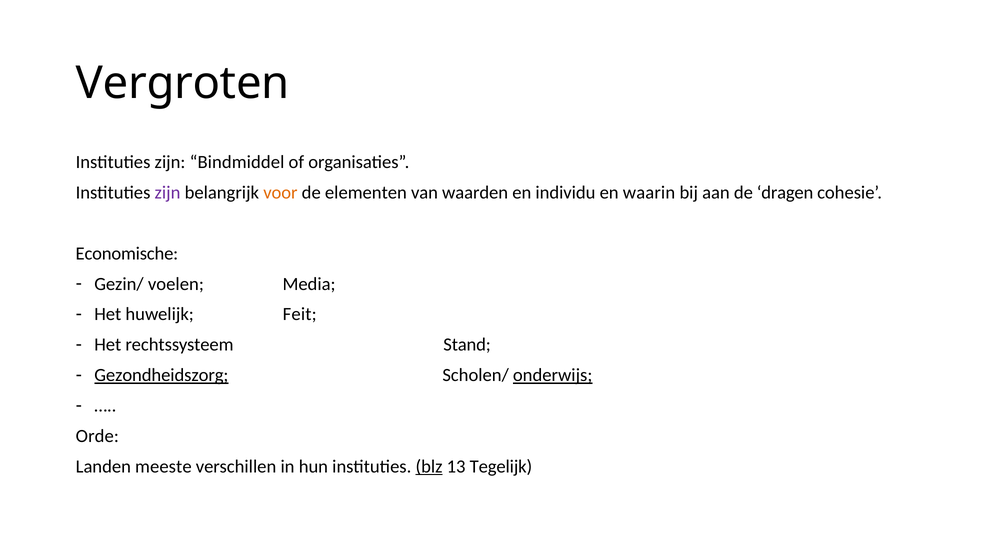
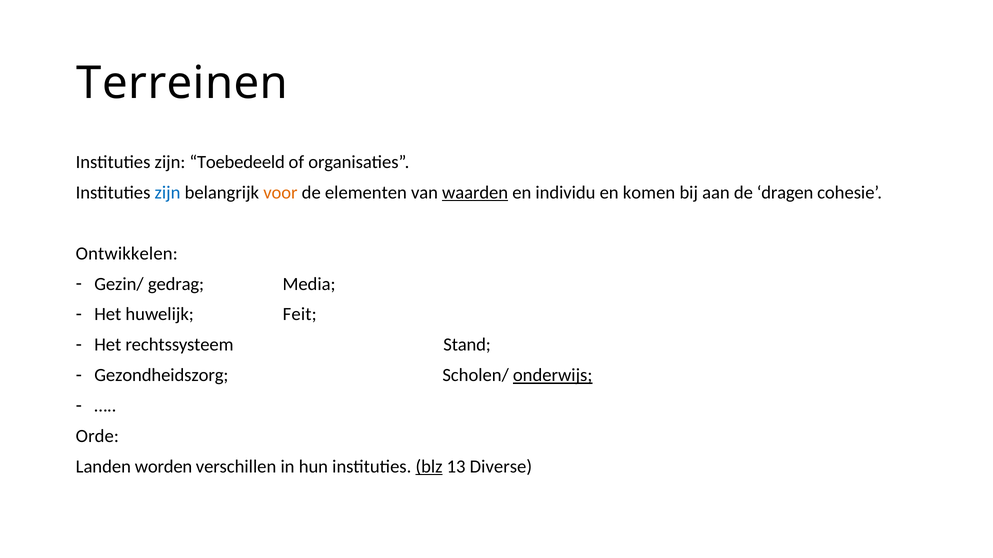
Vergroten: Vergroten -> Terreinen (182, 83)
Bindmiddel: Bindmiddel -> Toebedeeld (237, 162)
zijn colour: purple -> blue (168, 193)
waarden underline: none -> present (475, 193)
waarin: waarin -> komen (649, 193)
Economische: Economische -> Ontwikkelen (127, 254)
voelen: voelen -> gedrag (176, 284)
Gezondheidszorg underline: present -> none (161, 376)
meeste: meeste -> worden (164, 467)
Tegelijk: Tegelijk -> Diverse (501, 467)
